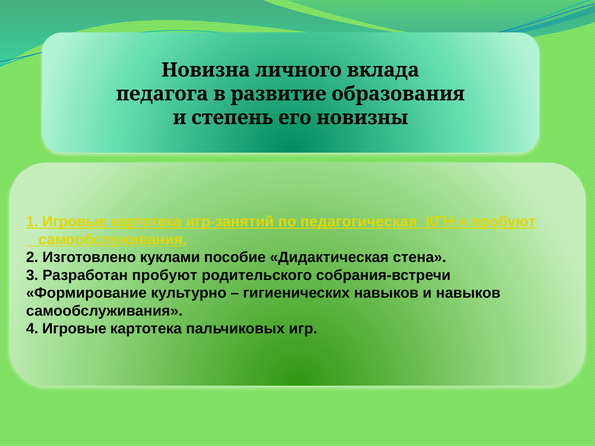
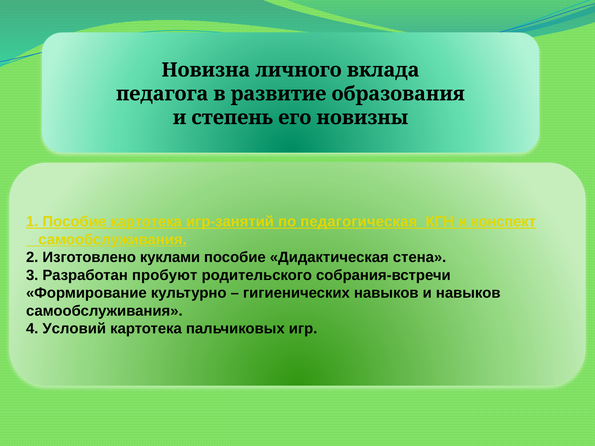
1 Игровые: Игровые -> Пособие (74, 222)
и пробуют: пробуют -> конспект (504, 222)
4 Игровые: Игровые -> Условий (74, 329)
